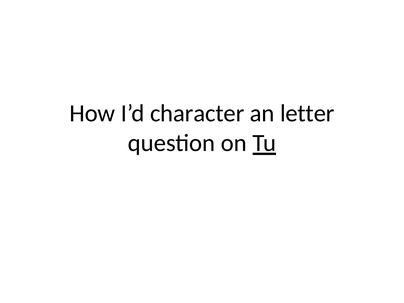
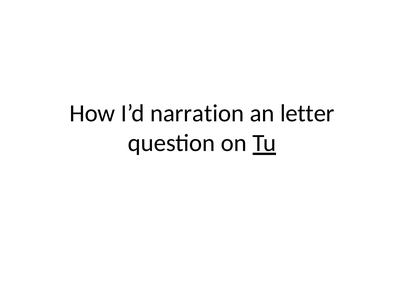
character: character -> narration (197, 114)
